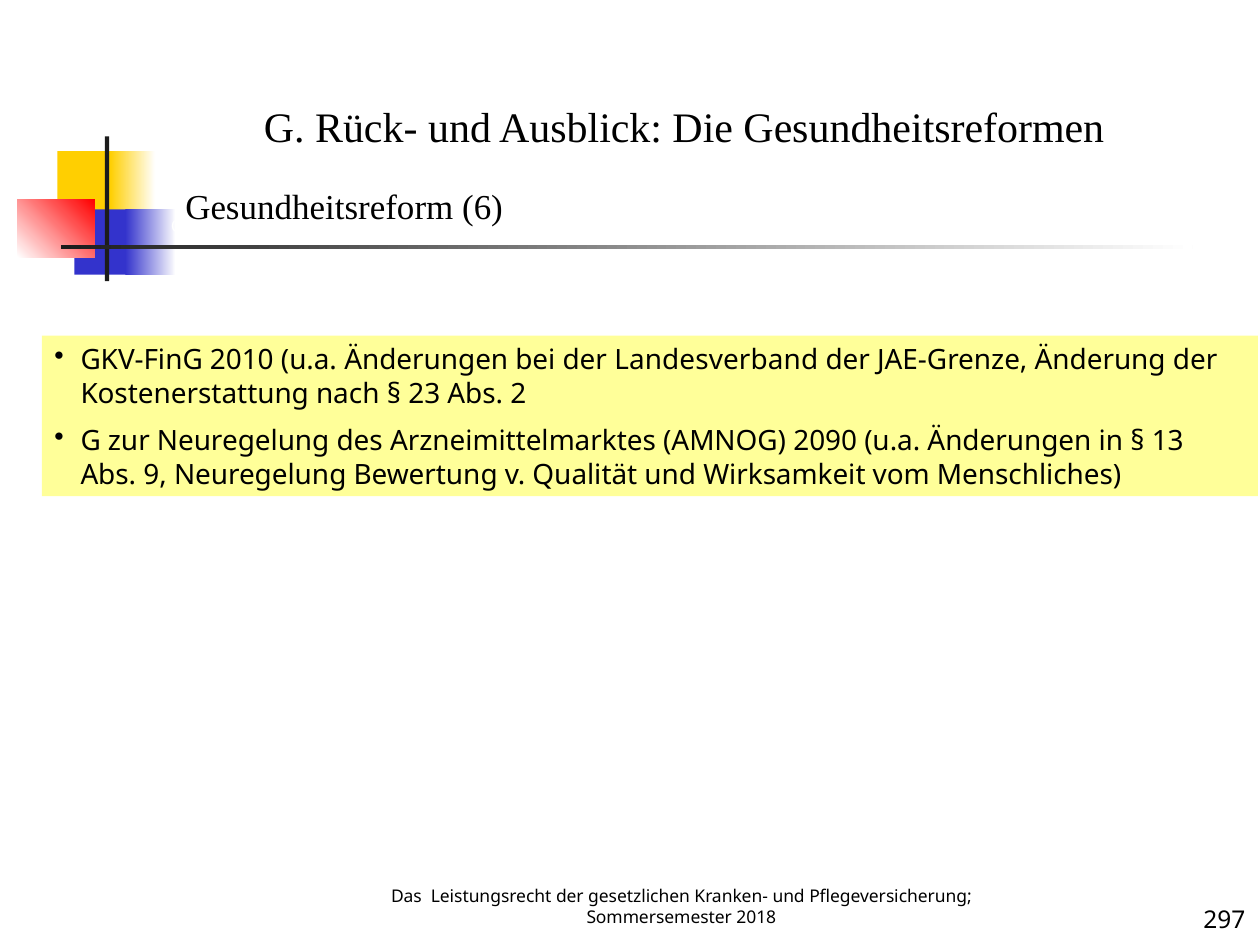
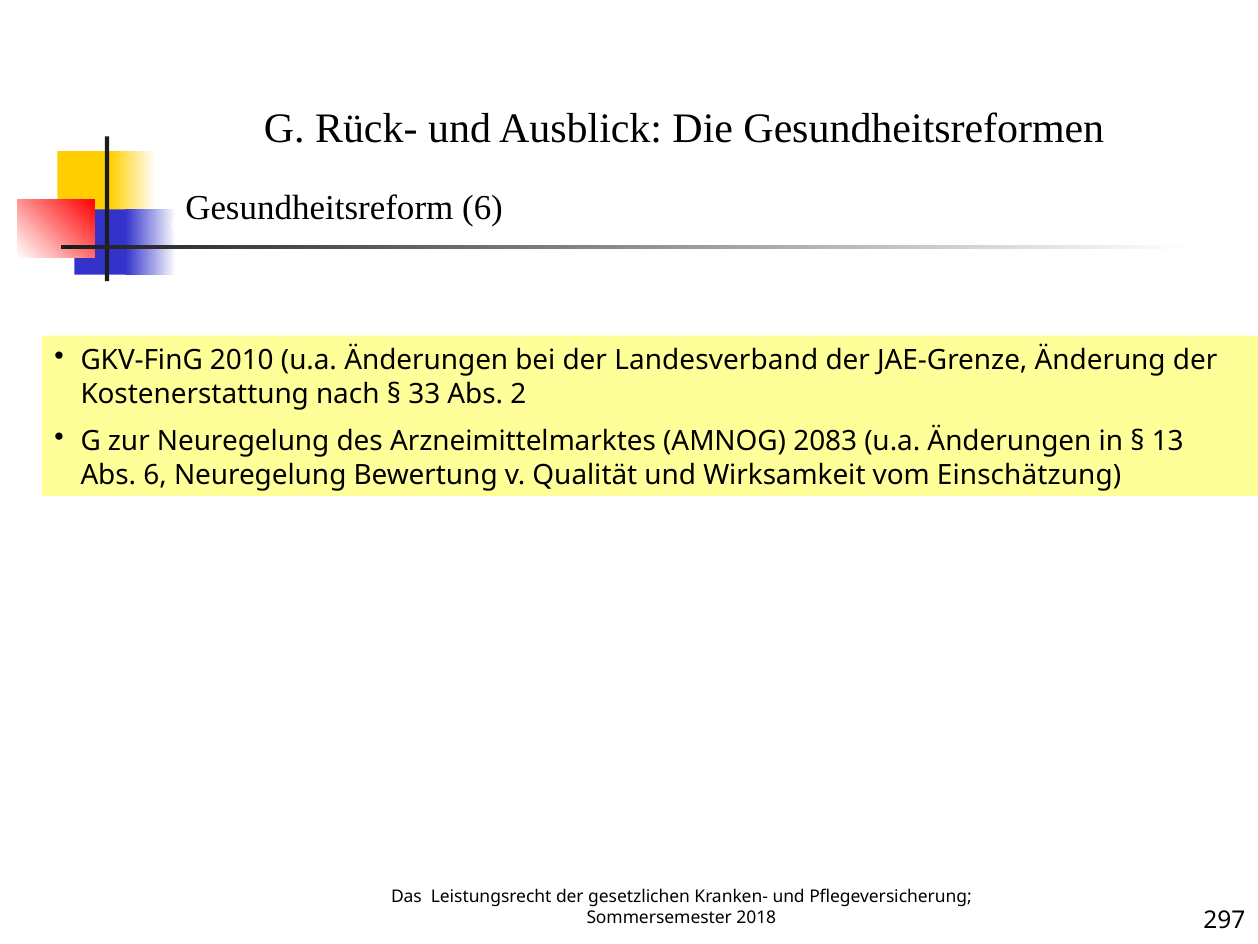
23: 23 -> 33 (424, 394)
2090: 2090 -> 2083 (825, 441)
Abs 9: 9 -> 6 (155, 475)
Menschliches: Menschliches -> Einschätzung (1029, 475)
